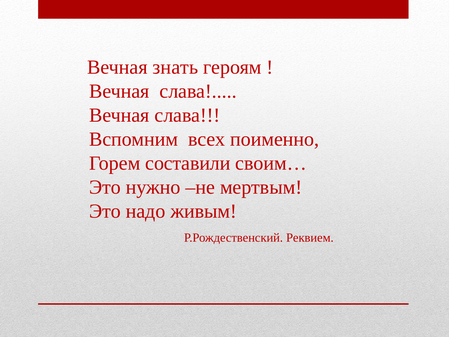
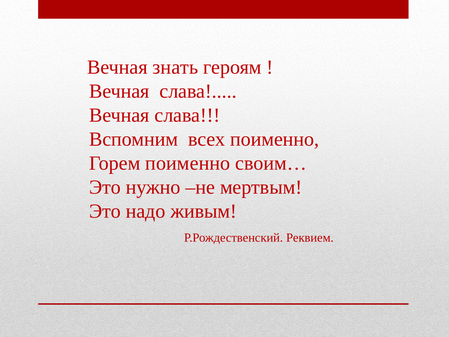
Горем составили: составили -> поименно (188, 163)
